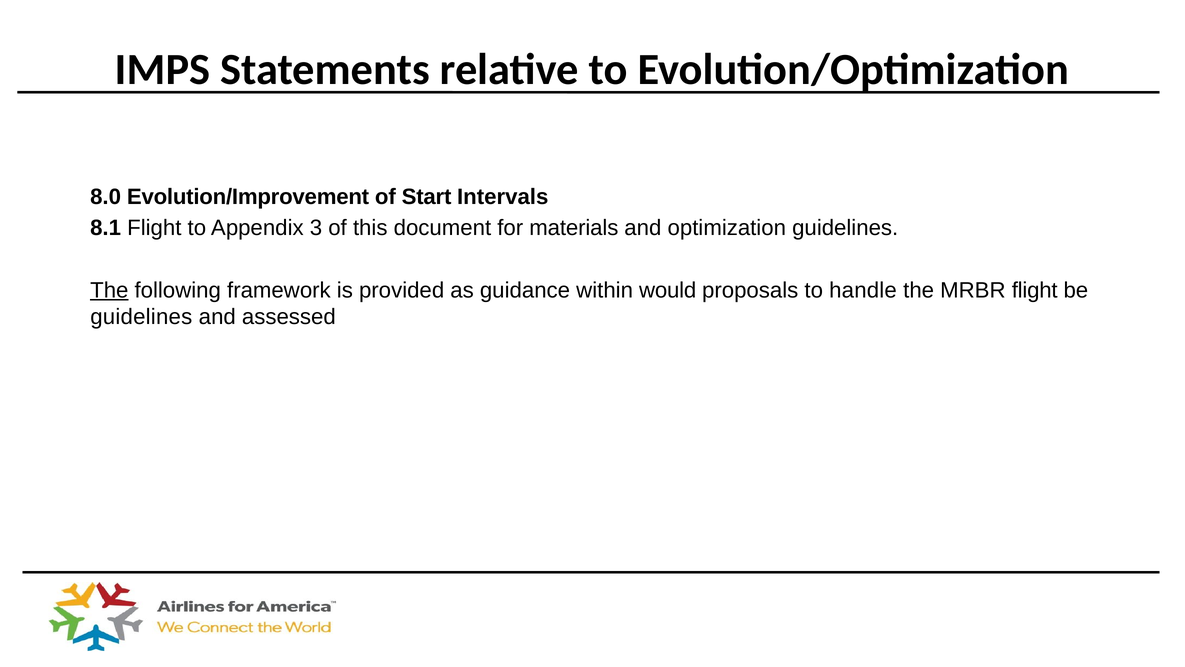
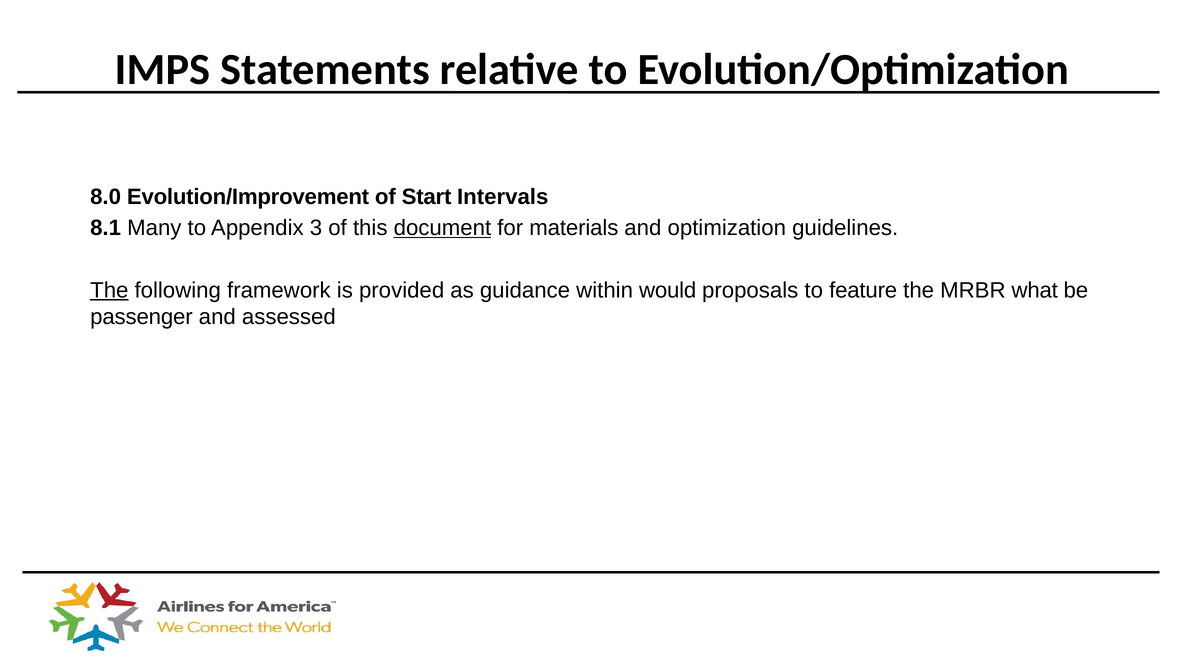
8.1 Flight: Flight -> Many (154, 228)
document underline: none -> present (442, 228)
handle: handle -> feature (863, 290)
MRBR flight: flight -> what (1035, 290)
guidelines: guidelines -> passenger (141, 317)
